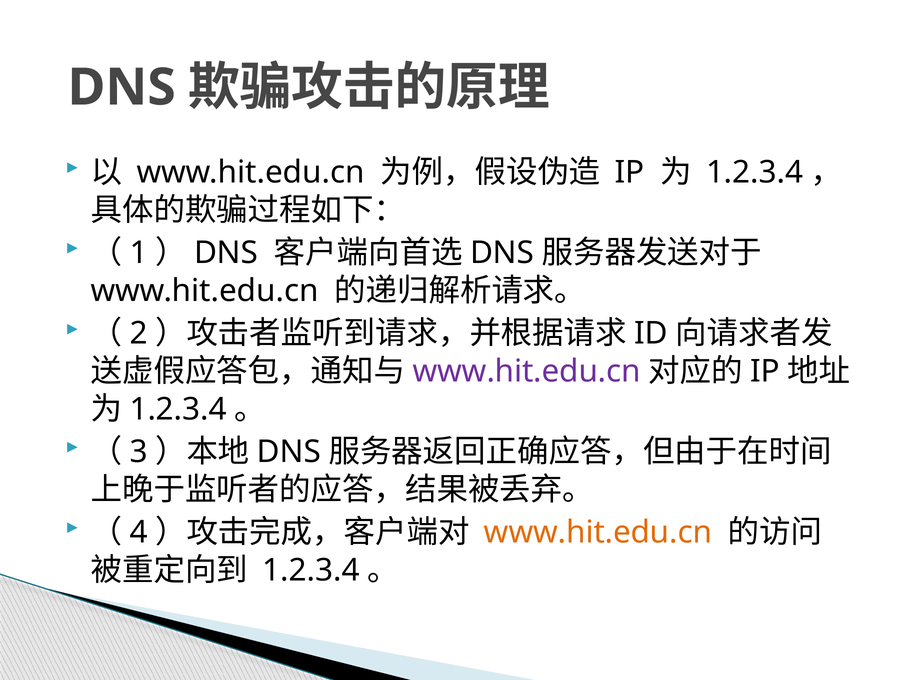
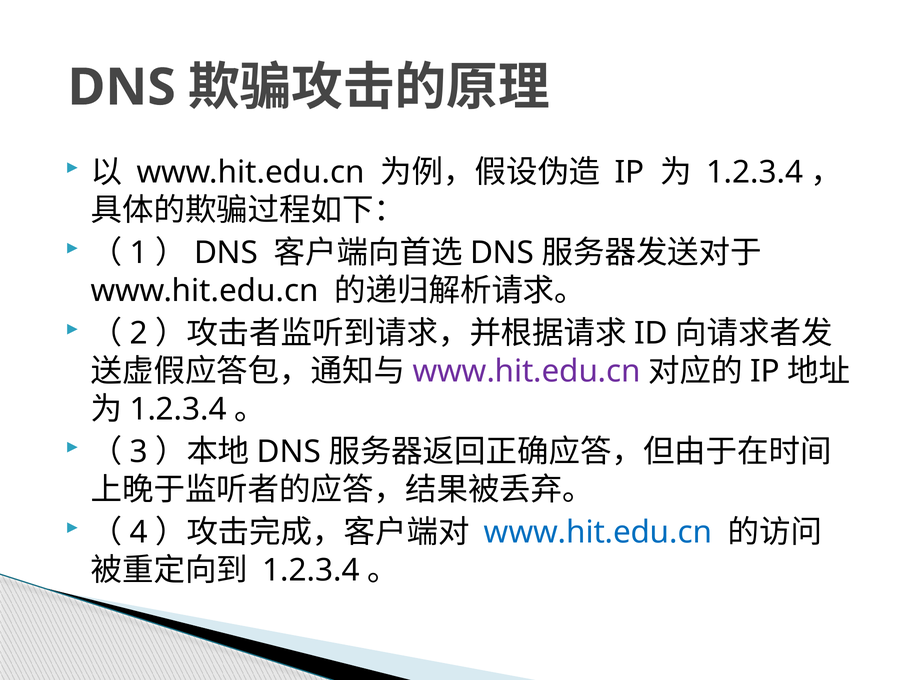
www.hit.edu.cn colour: orange -> blue (598, 533)
